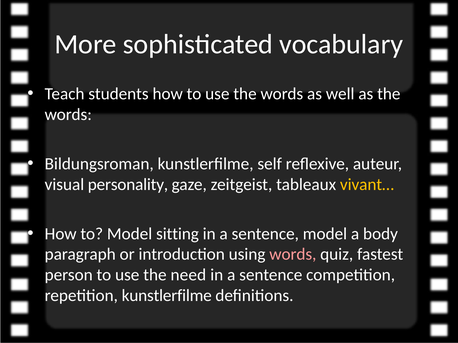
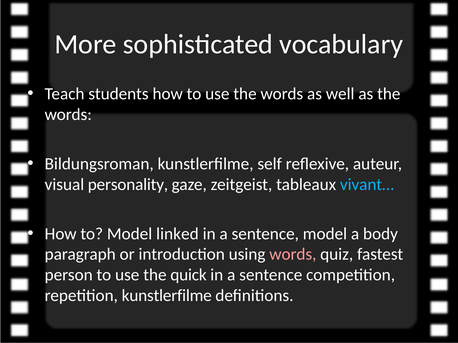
vivant… colour: yellow -> light blue (367, 185)
sitting: sitting -> linked (177, 234)
need: need -> quick (189, 275)
